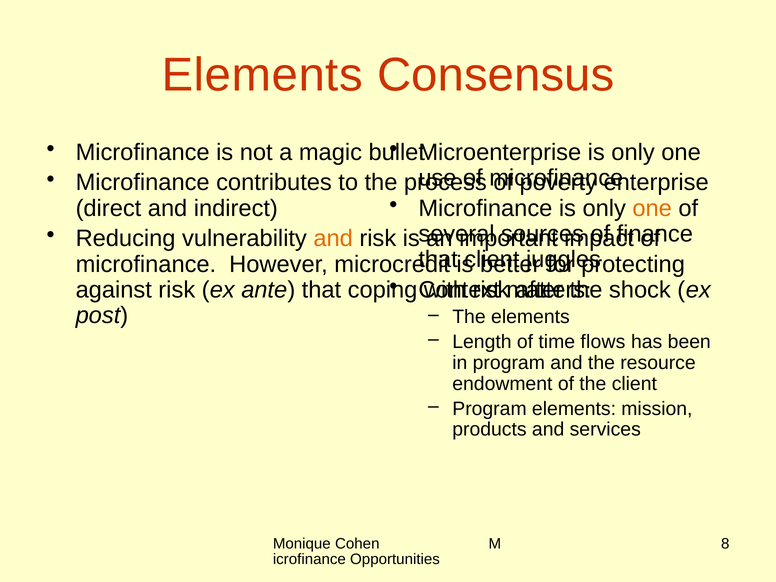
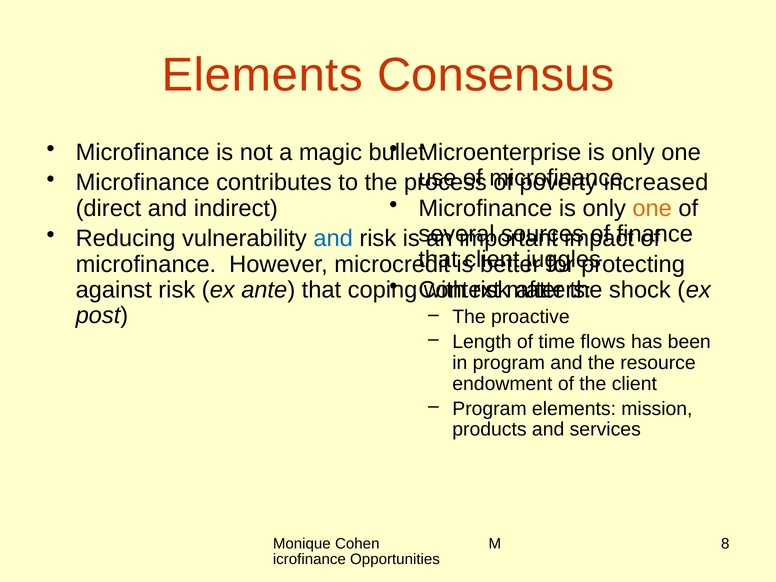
enterprise: enterprise -> increased (656, 183)
and colour: orange -> blue (333, 239)
The elements: elements -> proactive (530, 317)
